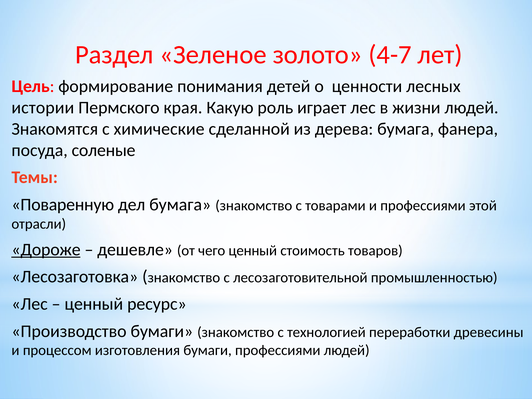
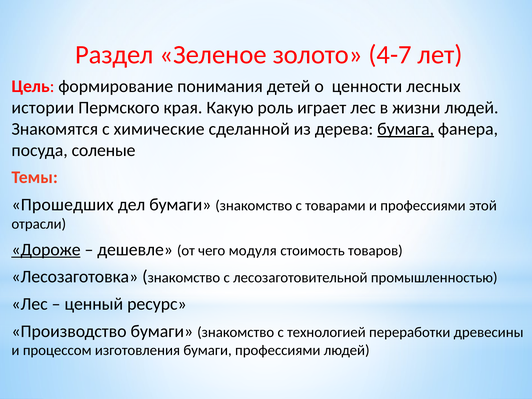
бумага underline: none -> present (406, 129)
Поваренную: Поваренную -> Прошедших (63, 205)
дел бумага: бумага -> бумаги (180, 205)
чего ценный: ценный -> модуля (253, 251)
